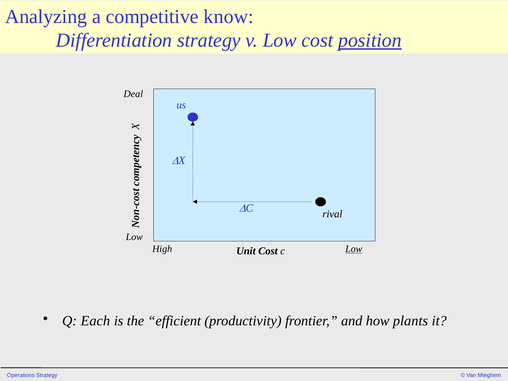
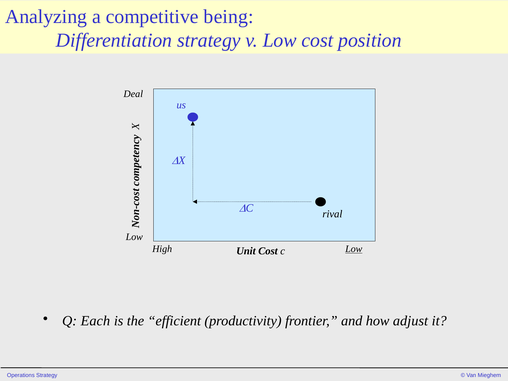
know: know -> being (229, 17)
position underline: present -> none (370, 40)
plants: plants -> adjust (411, 321)
